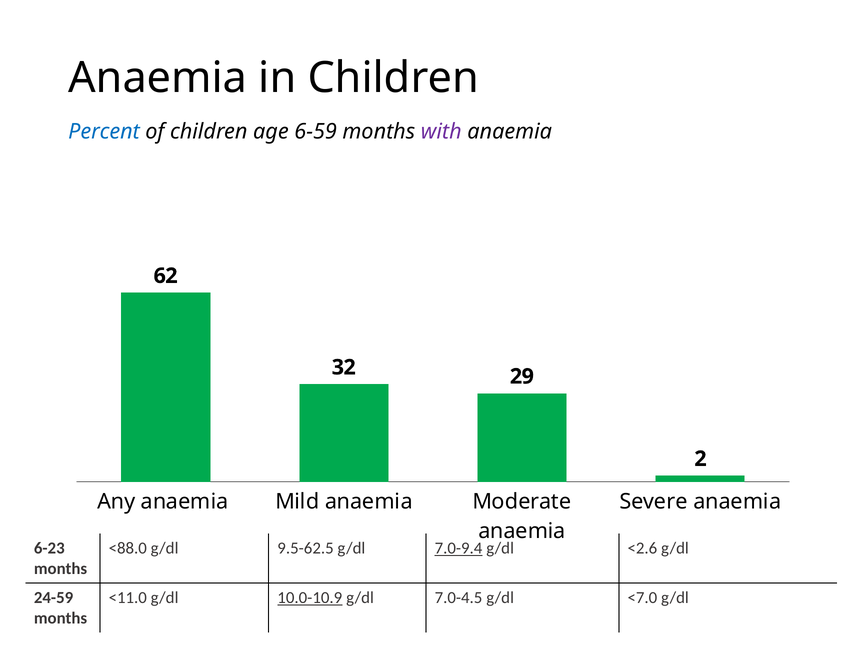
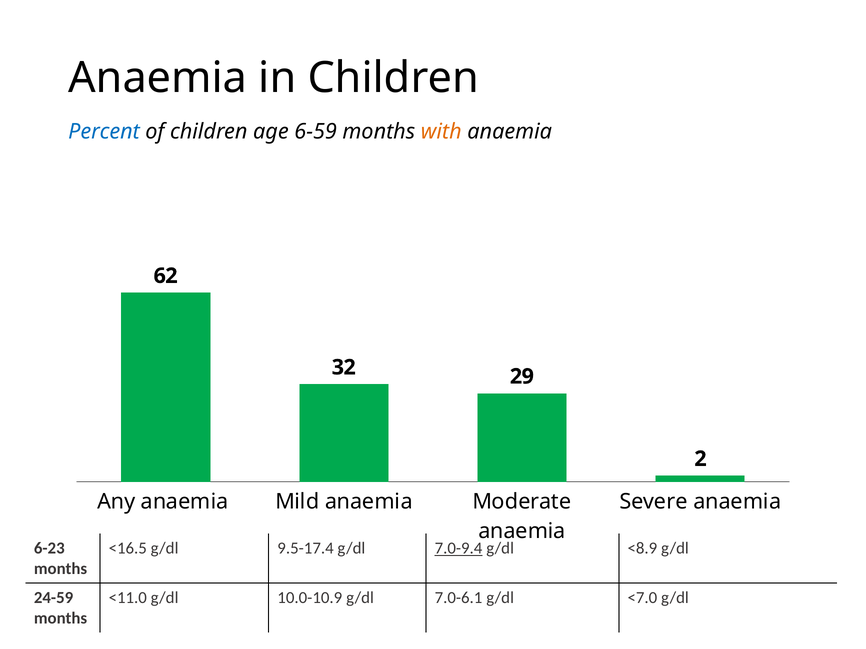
with colour: purple -> orange (441, 132)
<88.0: <88.0 -> <16.5 (128, 549)
9.5-62.5: 9.5-62.5 -> 9.5-17.4 (306, 549)
<2.6: <2.6 -> <8.9 (642, 549)
10.0-10.9 underline: present -> none (310, 598)
7.0-4.5: 7.0-4.5 -> 7.0-6.1 (459, 598)
